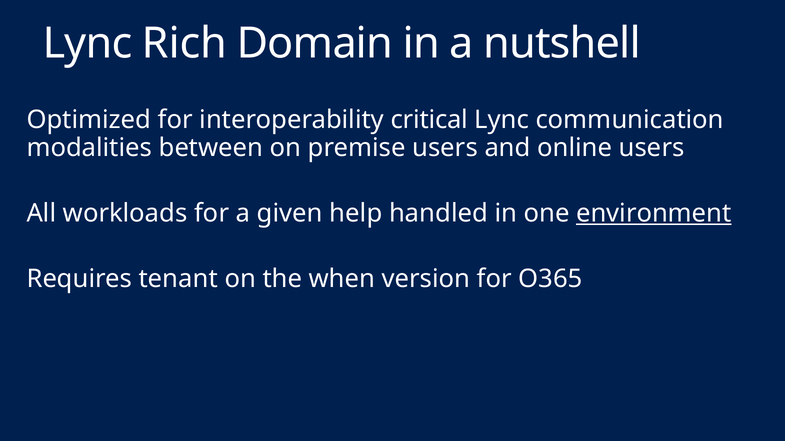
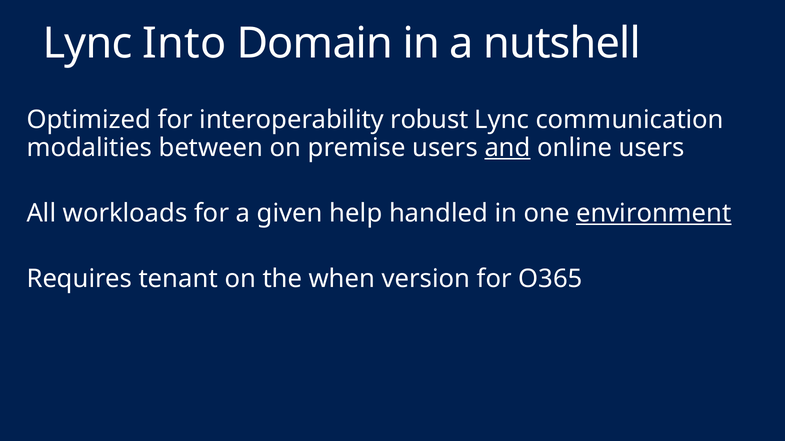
Rich: Rich -> Into (184, 44)
critical: critical -> robust (429, 120)
and underline: none -> present (508, 148)
